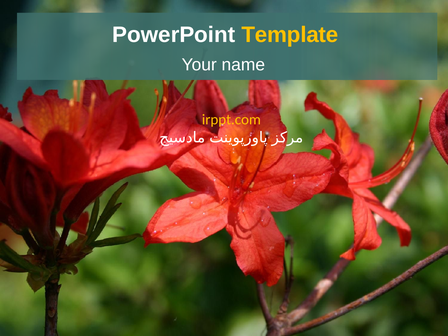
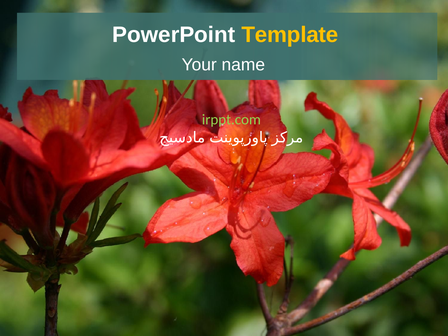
irppt.com colour: yellow -> light green (231, 120)
